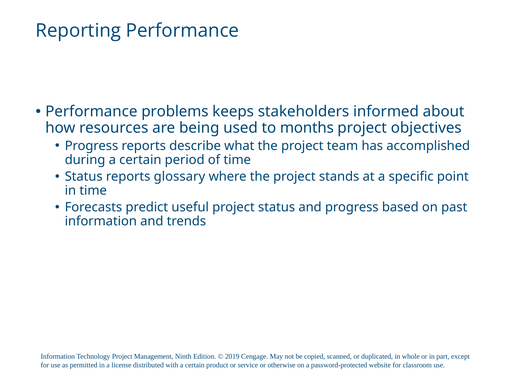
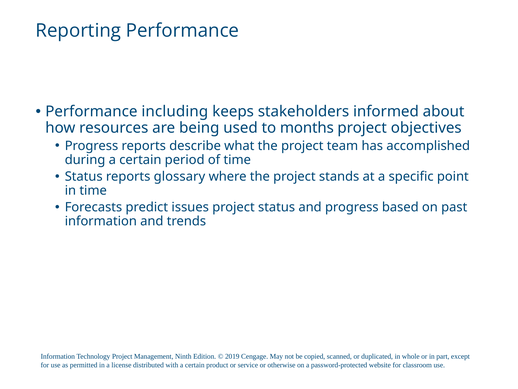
problems: problems -> including (175, 111)
useful: useful -> issues (190, 207)
